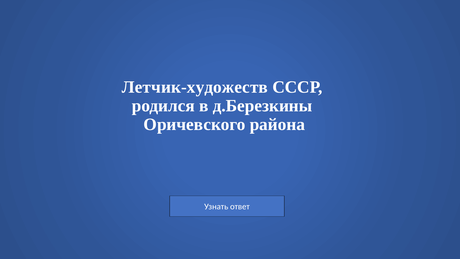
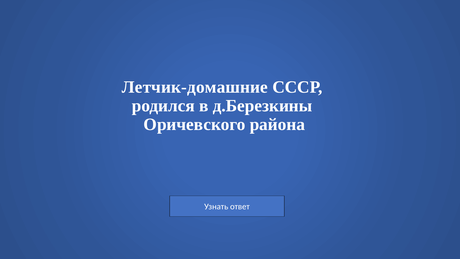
Летчик-художеств: Летчик-художеств -> Летчик-домашние (195, 87)
